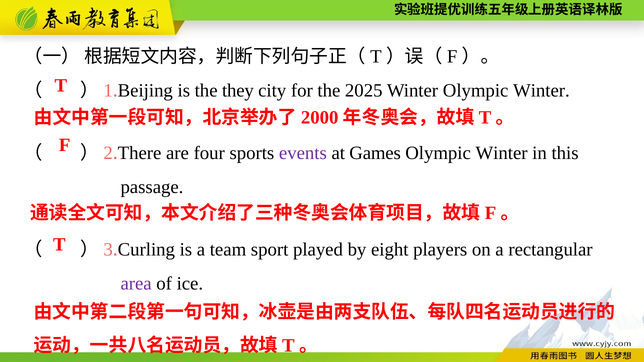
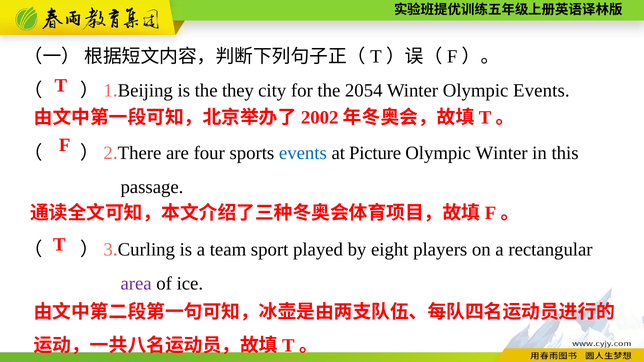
2025: 2025 -> 2054 (364, 90)
Winter Olympic Winter: Winter -> Events (541, 90)
2000: 2000 -> 2002 (320, 118)
events colour: purple -> blue (303, 153)
Games: Games -> Picture (375, 153)
